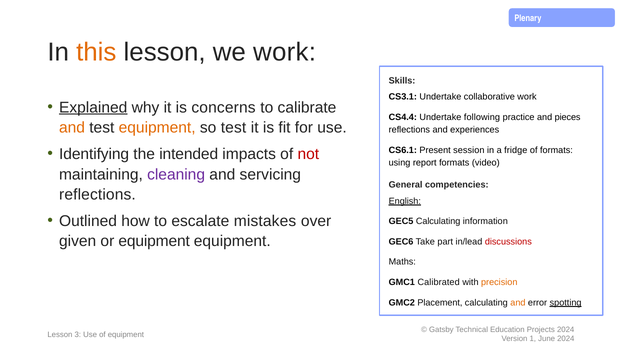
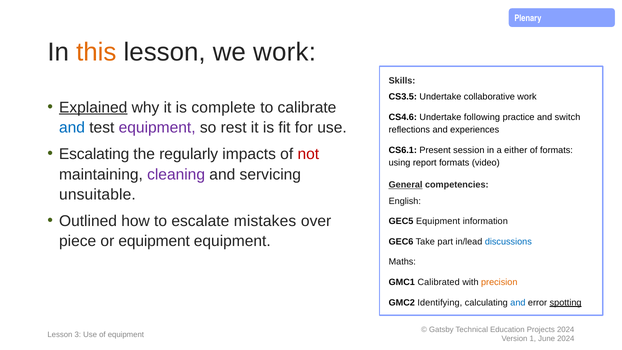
CS3.1: CS3.1 -> CS3.5 (403, 97)
concerns: concerns -> complete (224, 107)
CS4.4: CS4.4 -> CS4.6 (403, 117)
pieces: pieces -> switch (568, 117)
and colour: orange -> blue (72, 128)
equipment colour: orange -> purple (157, 128)
so test: test -> rest (234, 128)
fridge: fridge -> either (516, 150)
Identifying: Identifying -> Escalating (94, 154)
intended: intended -> regularly (189, 154)
General underline: none -> present (406, 185)
reflections: reflections -> unsuitable (97, 194)
English underline: present -> none (405, 201)
GEC5 Calculating: Calculating -> Equipment (438, 221)
given: given -> piece (78, 241)
discussions colour: red -> blue (508, 242)
Placement: Placement -> Identifying (440, 302)
and colour: orange -> blue (518, 302)
